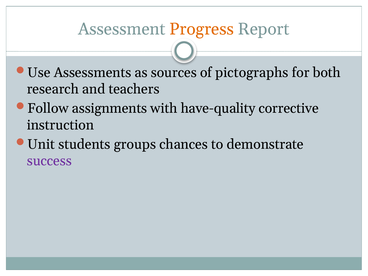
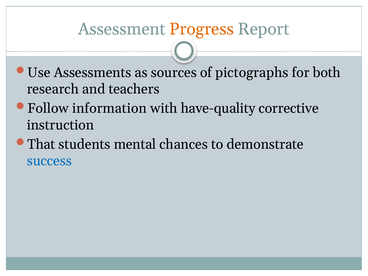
assignments: assignments -> information (109, 108)
Unit: Unit -> That (41, 144)
groups: groups -> mental (135, 144)
success colour: purple -> blue (49, 161)
